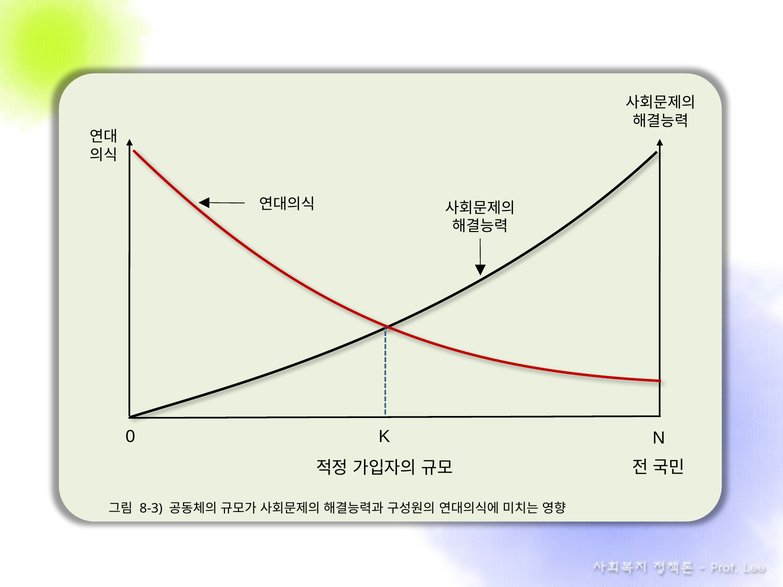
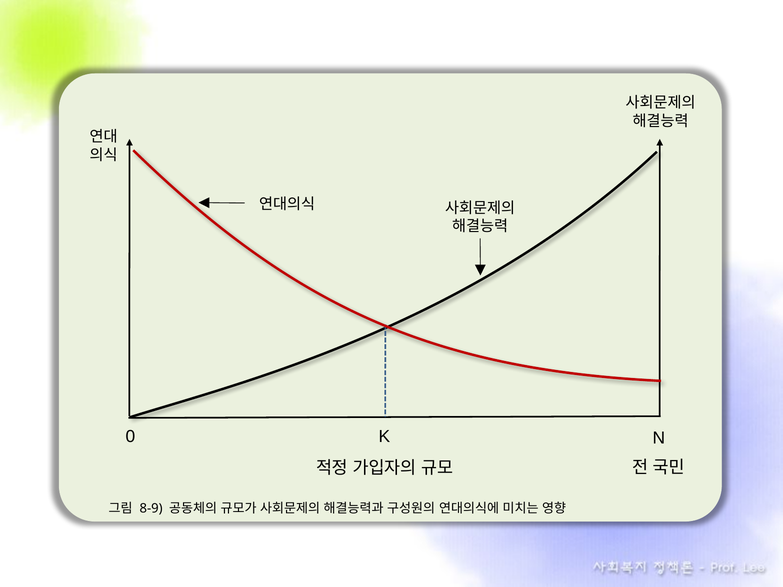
8-3: 8-3 -> 8-9 (151, 509)
